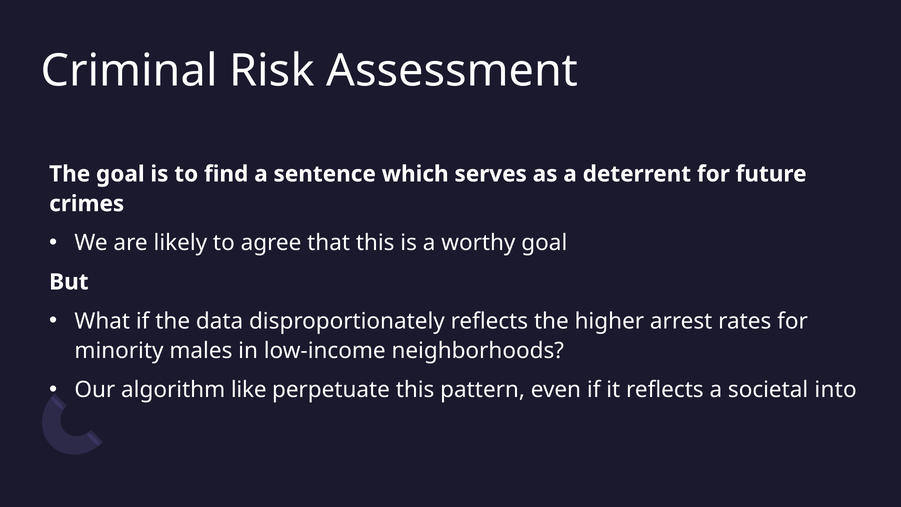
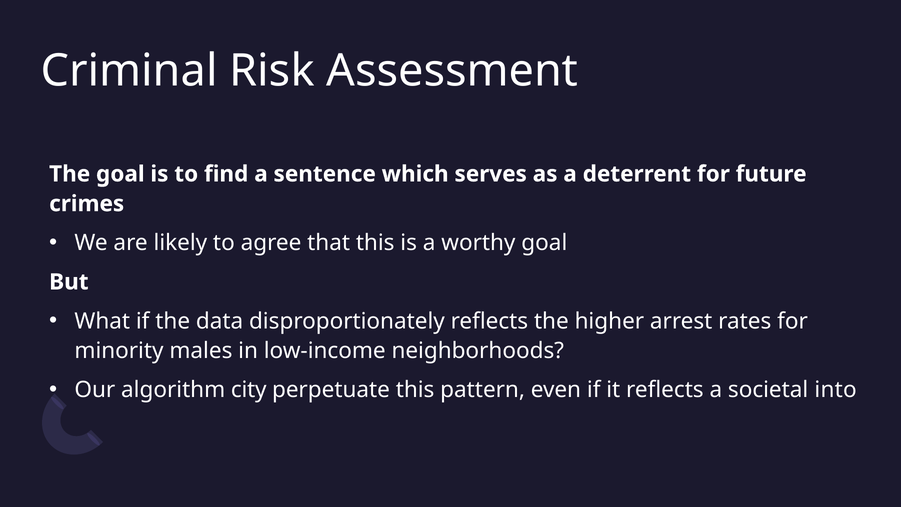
like: like -> city (249, 390)
